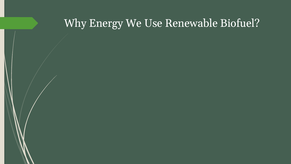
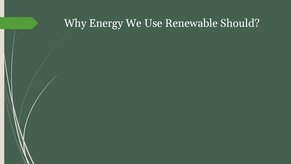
Biofuel: Biofuel -> Should (240, 23)
